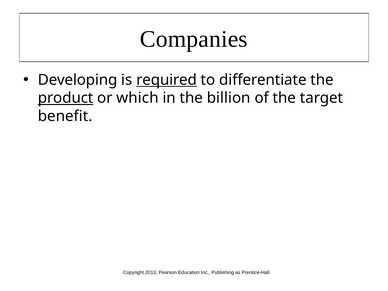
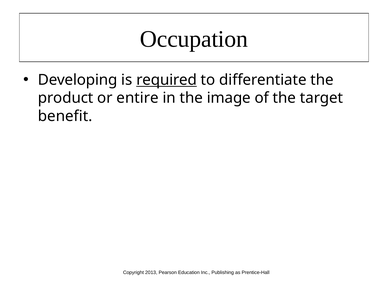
Companies: Companies -> Occupation (194, 39)
product underline: present -> none (66, 98)
which: which -> entire (138, 98)
billion: billion -> image (229, 98)
